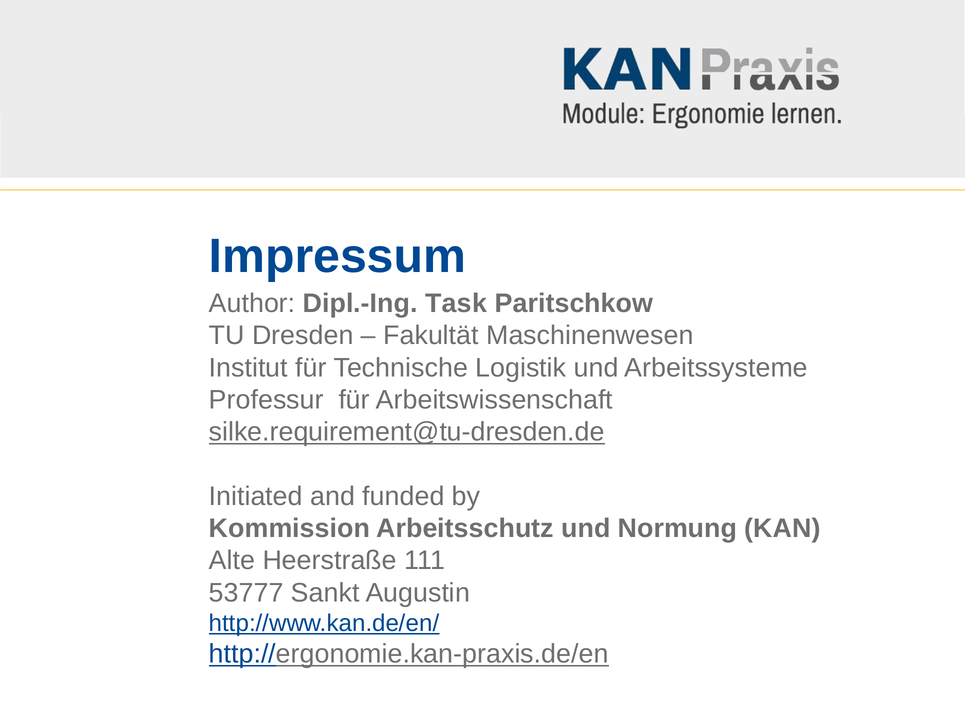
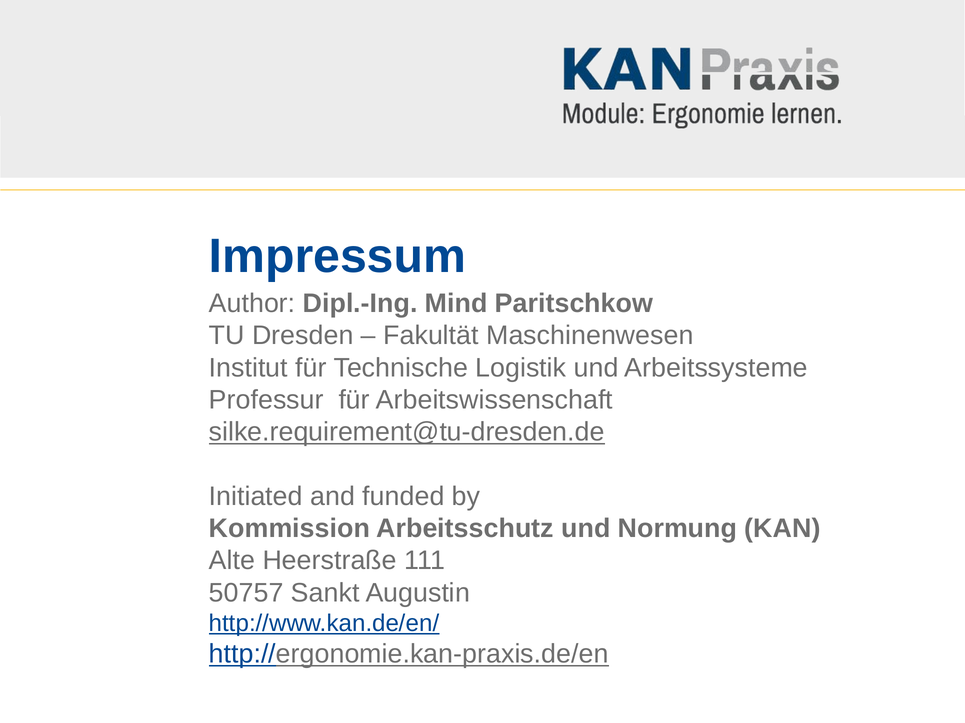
Task: Task -> Mind (456, 304)
53777: 53777 -> 50757 (246, 593)
